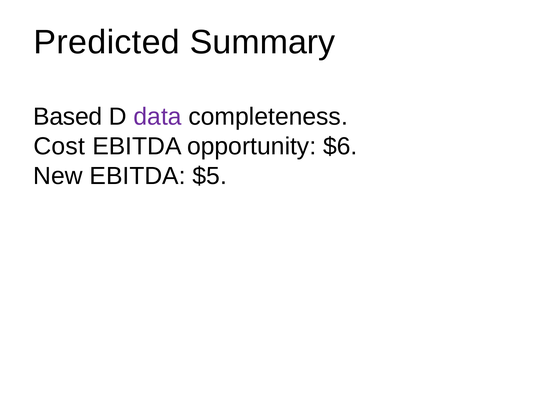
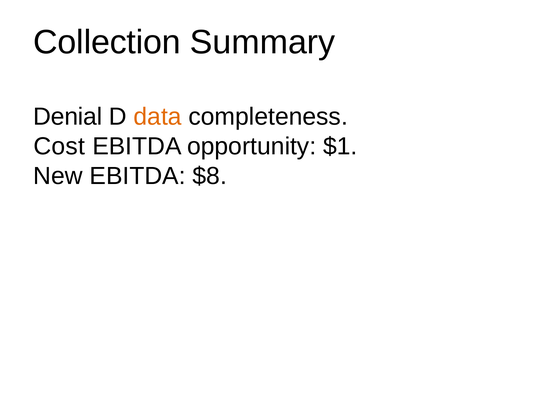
Predicted: Predicted -> Collection (107, 42)
Based: Based -> Denial (68, 117)
data colour: purple -> orange (158, 117)
$6: $6 -> $1 (340, 146)
$5: $5 -> $8 (210, 176)
